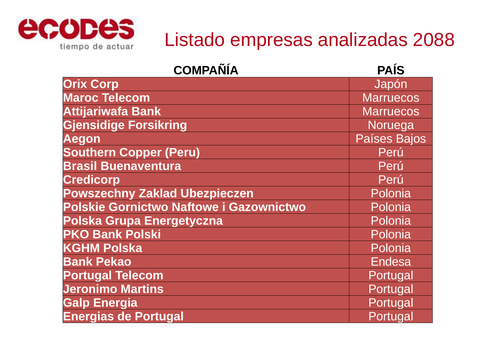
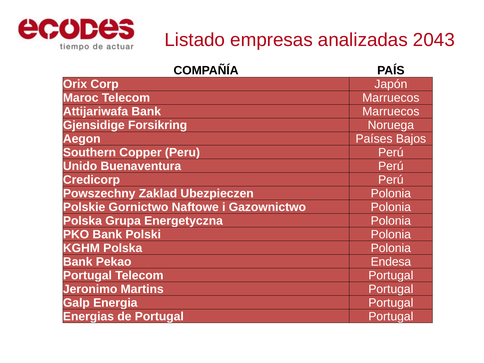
2088: 2088 -> 2043 (434, 40)
Brasil: Brasil -> Unido (80, 166)
